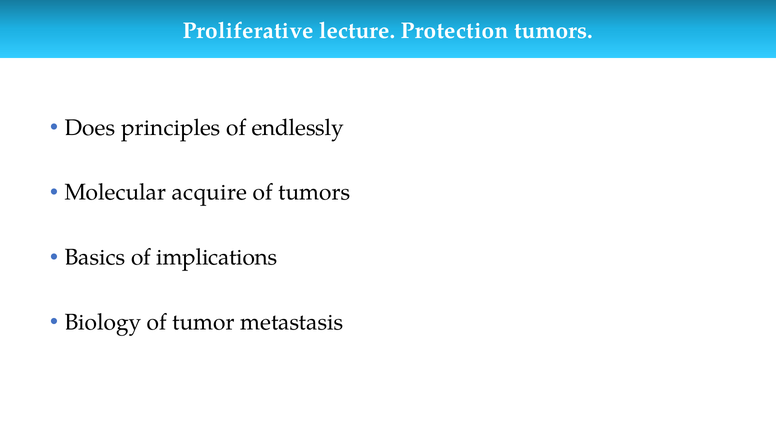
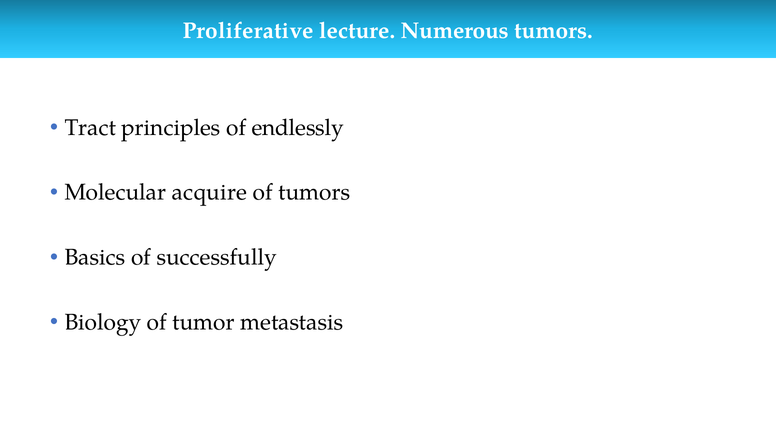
Protection: Protection -> Numerous (455, 31)
Does: Does -> Tract (90, 128)
implications: implications -> successfully (217, 258)
